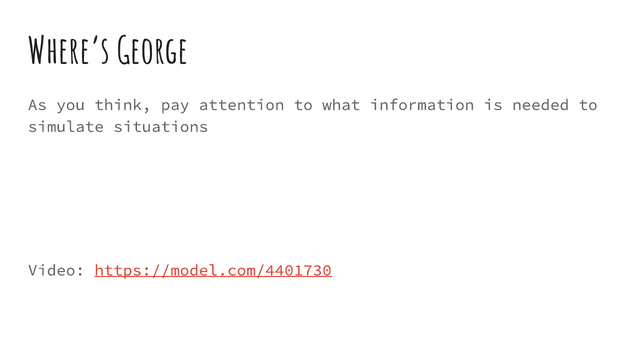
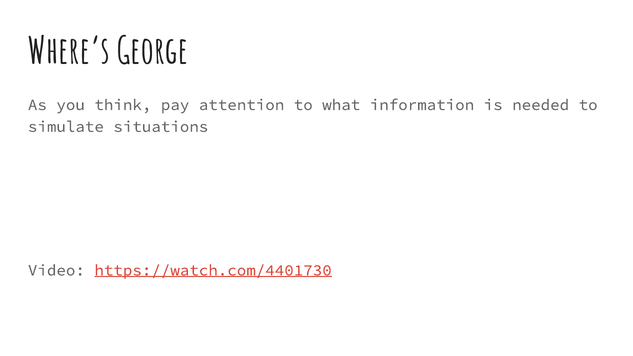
https://model.com/4401730: https://model.com/4401730 -> https://watch.com/4401730 (213, 270)
